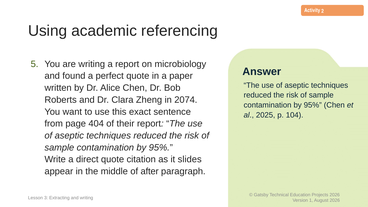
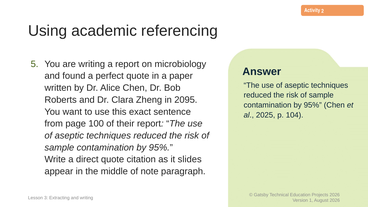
2074: 2074 -> 2095 (186, 100)
404: 404 -> 100 (96, 124)
after: after -> note (150, 171)
